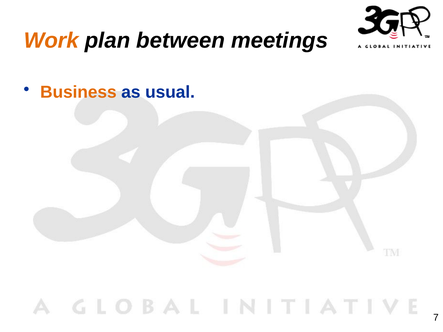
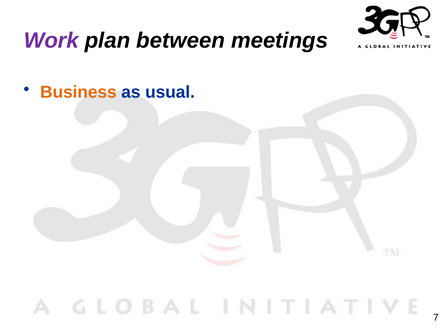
Work colour: orange -> purple (51, 41)
